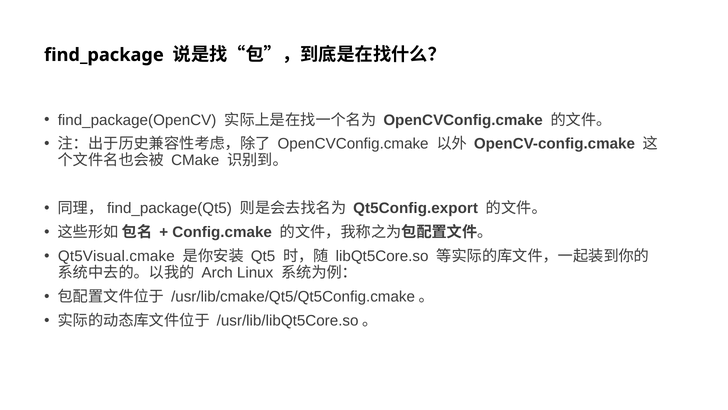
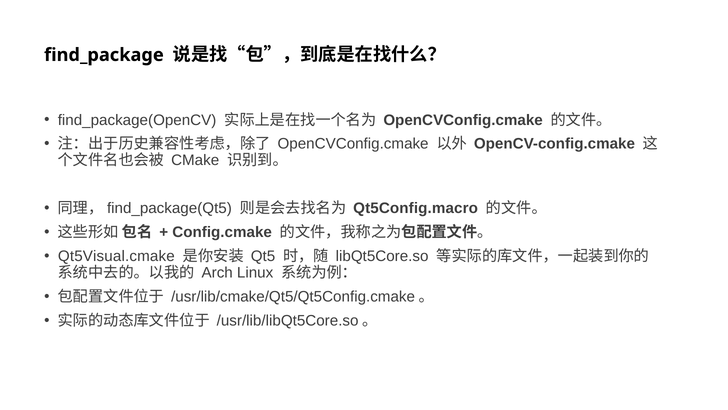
Qt5Config.export: Qt5Config.export -> Qt5Config.macro (416, 208)
